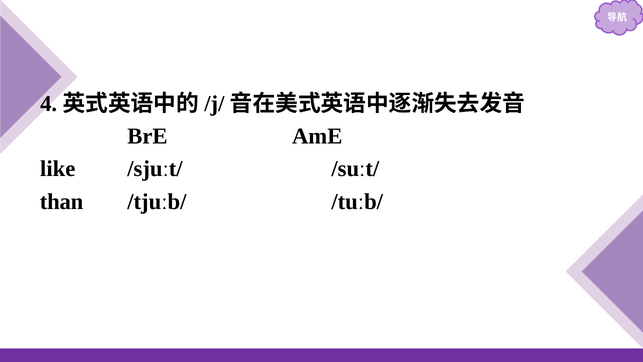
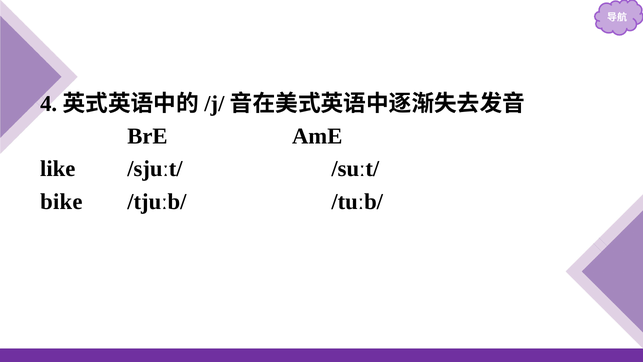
than: than -> bike (61, 201)
